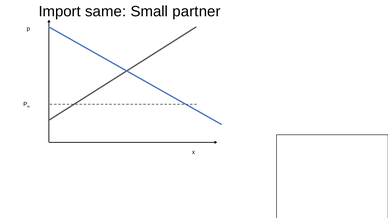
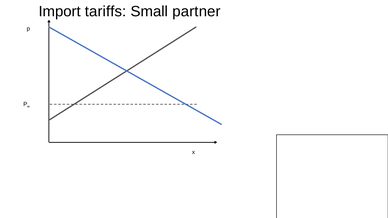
same: same -> tariffs (106, 11)
